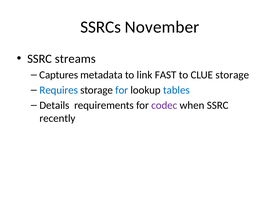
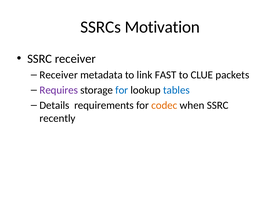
November: November -> Motivation (162, 27)
SSRC streams: streams -> receiver (75, 59)
Captures: Captures -> Receiver (59, 75)
CLUE storage: storage -> packets (232, 75)
Requires colour: blue -> purple (59, 90)
codec colour: purple -> orange (164, 105)
